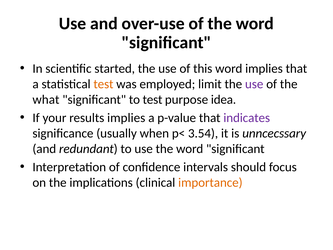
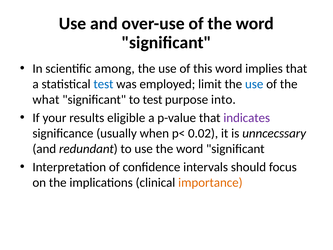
started: started -> among (115, 69)
test colour: orange -> blue (103, 84)
use colour: purple -> blue (254, 84)
idea: idea -> into (223, 100)
results implies: implies -> eligible (126, 118)
3.54: 3.54 -> 0.02 (203, 133)
